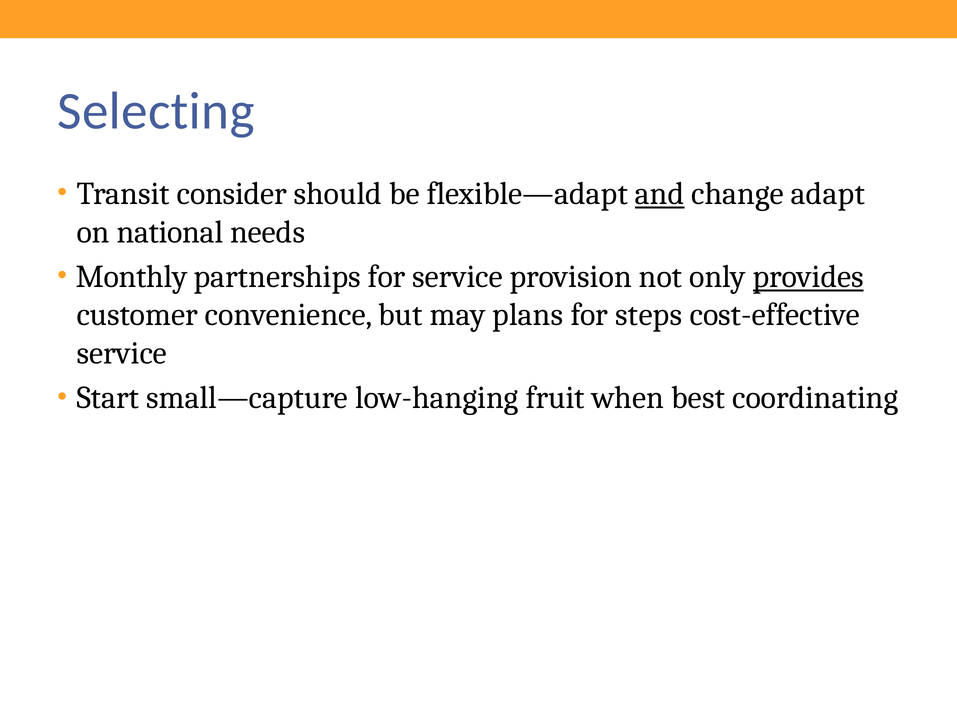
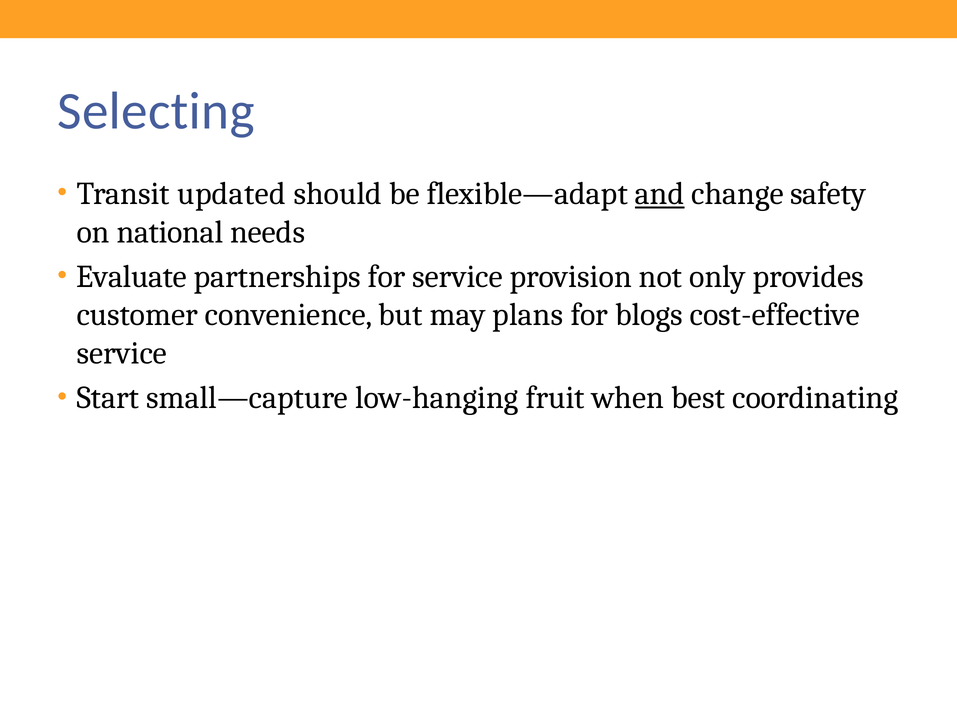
consider: consider -> updated (232, 194)
adapt: adapt -> safety (828, 194)
Monthly: Monthly -> Evaluate (132, 277)
provides underline: present -> none (808, 277)
steps: steps -> blogs (649, 315)
